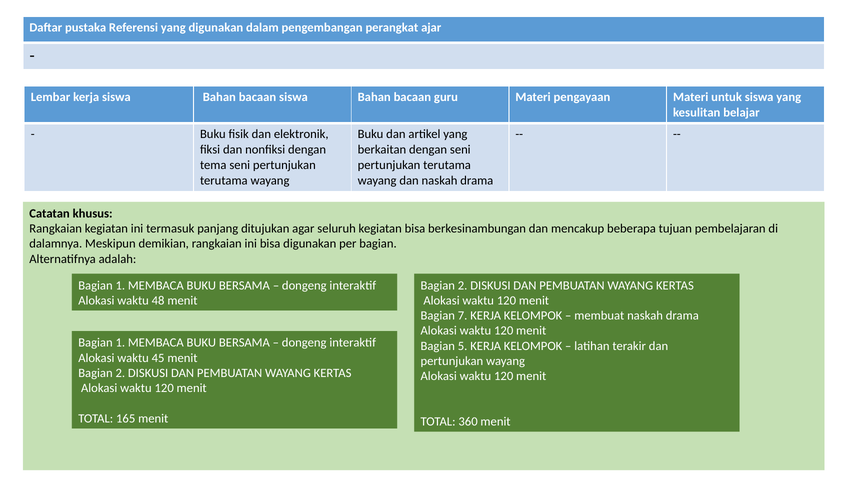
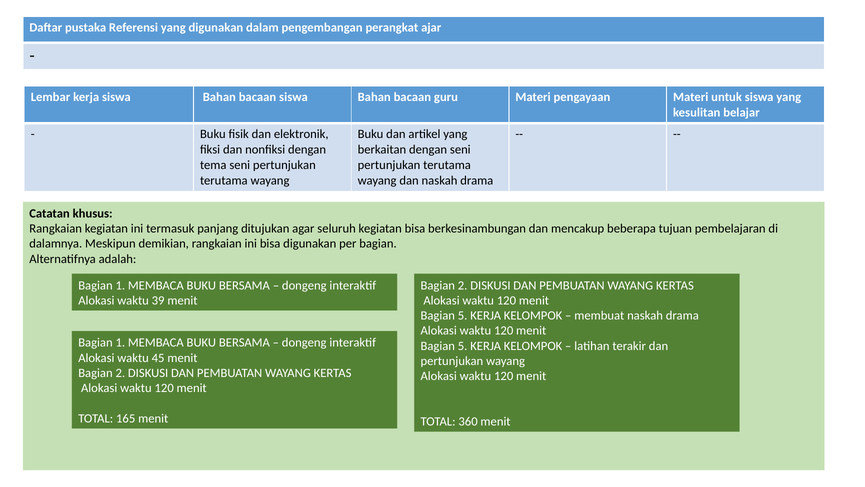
48: 48 -> 39 (158, 300)
7: 7 -> 5 (463, 315)
